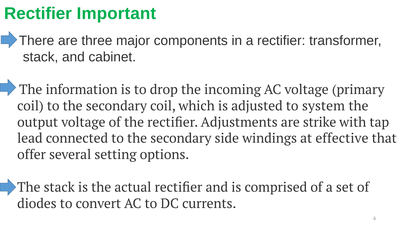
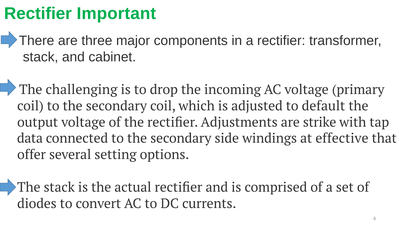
information: information -> challenging (81, 90)
system: system -> default (323, 106)
lead: lead -> data (30, 138)
